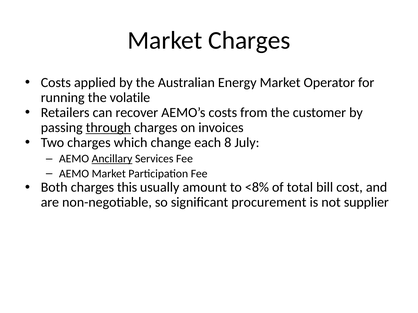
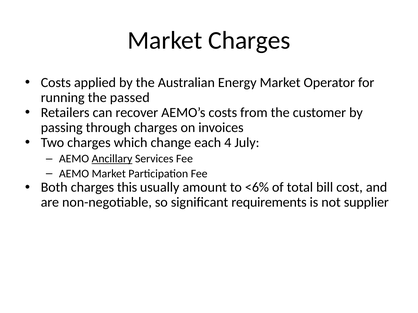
volatile: volatile -> passed (130, 98)
through underline: present -> none (108, 128)
8: 8 -> 4 (228, 143)
<8%: <8% -> <6% (257, 188)
procurement: procurement -> requirements (269, 203)
